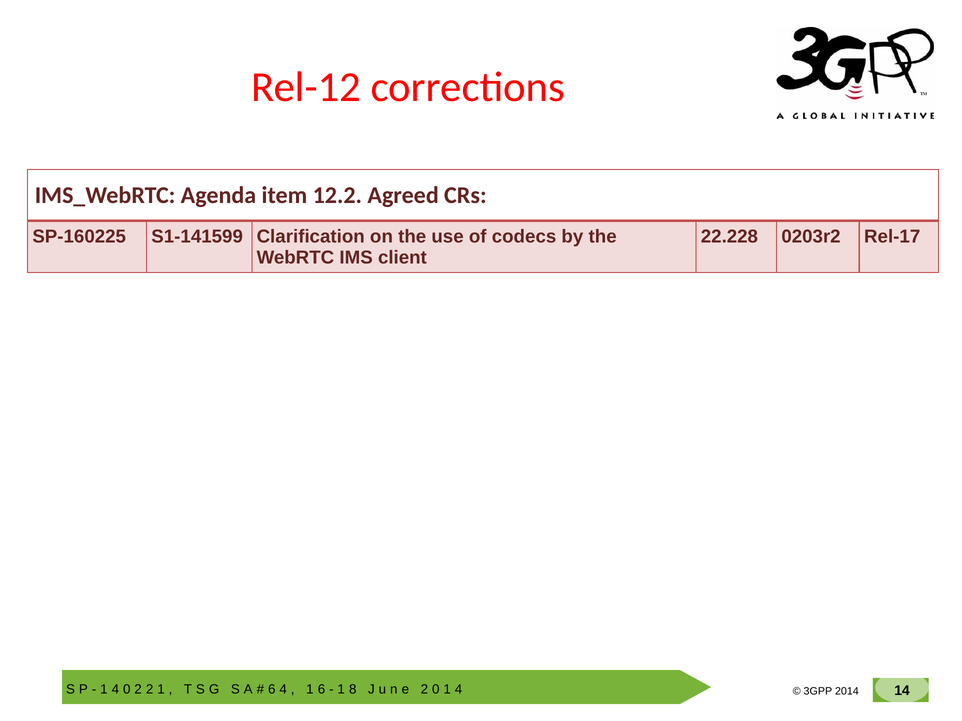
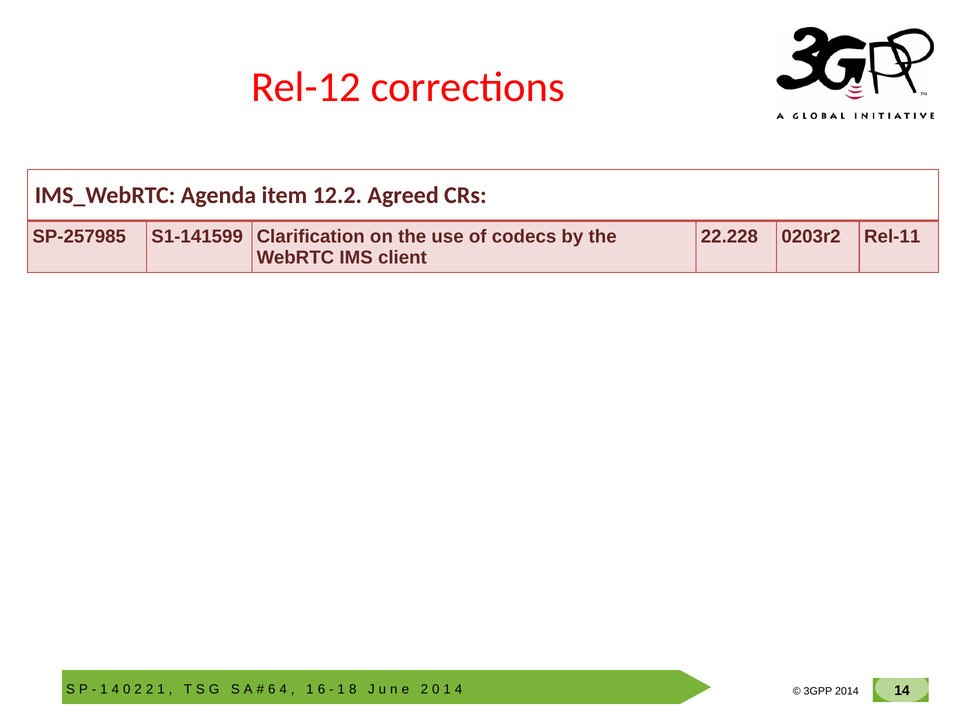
SP-160225: SP-160225 -> SP-257985 (79, 237)
Rel-17: Rel-17 -> Rel-11 (892, 237)
